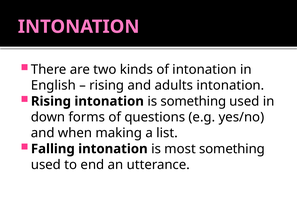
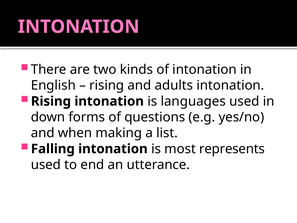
is something: something -> languages (193, 101)
most something: something -> represents (232, 149)
